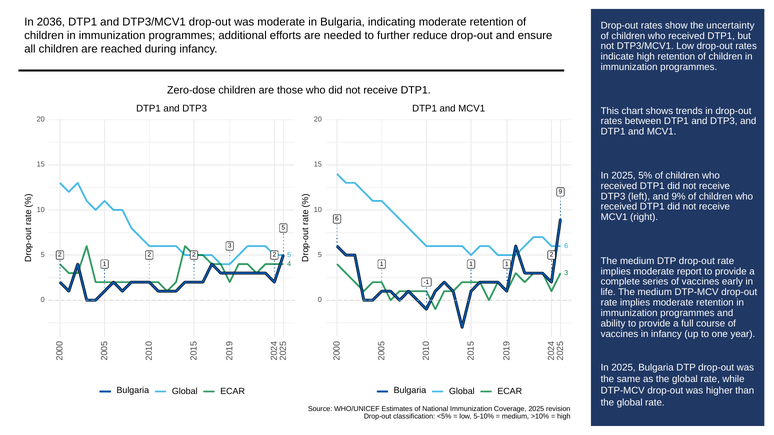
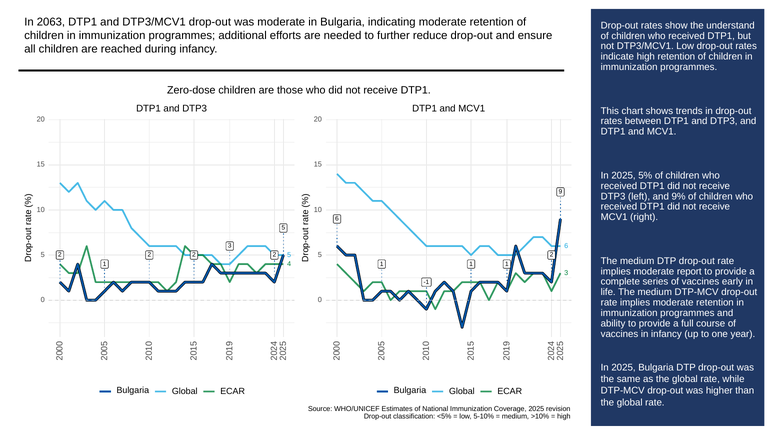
2036: 2036 -> 2063 (51, 22)
uncertainty: uncertainty -> understand (731, 25)
